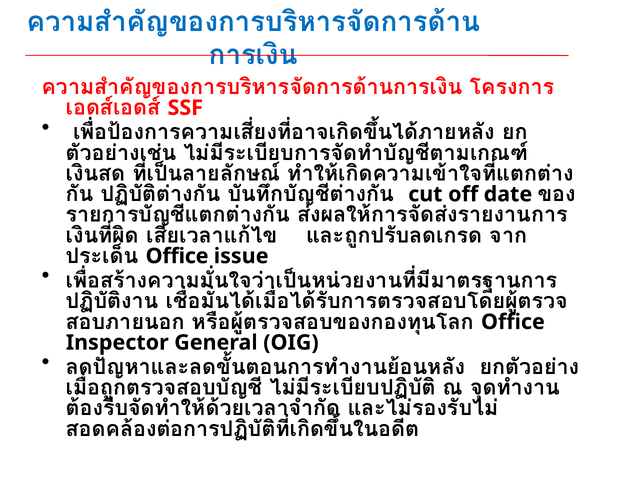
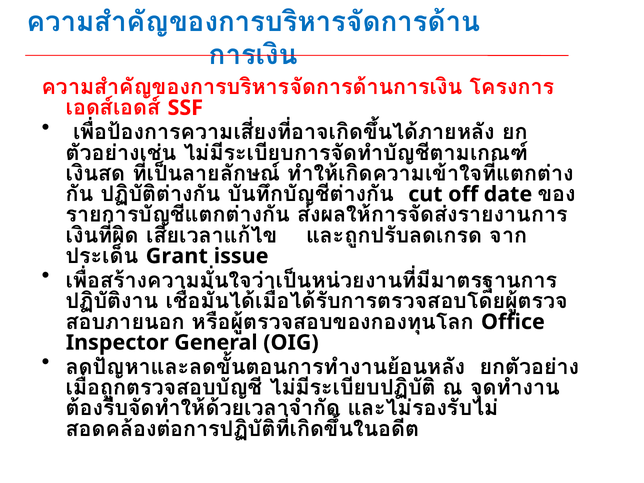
Office: Office -> Grant (177, 256)
